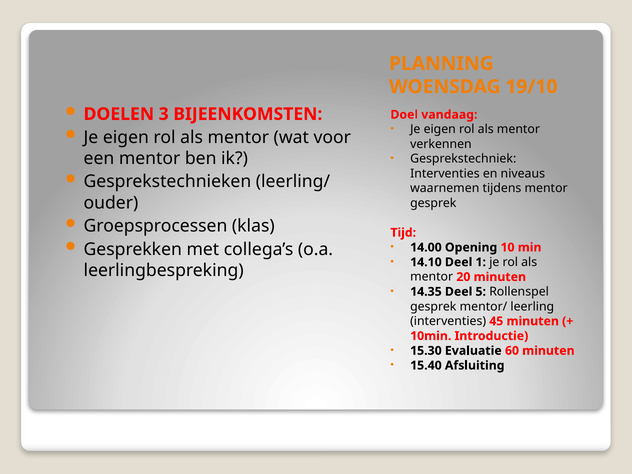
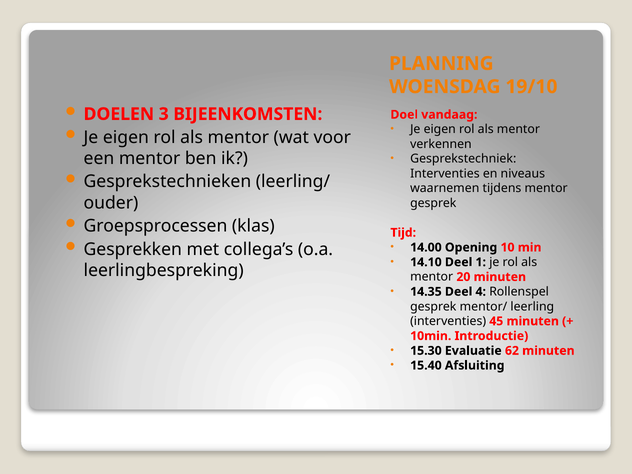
5: 5 -> 4 (481, 292)
60: 60 -> 62 (512, 351)
